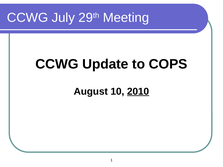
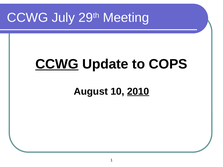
CCWG underline: none -> present (57, 64)
